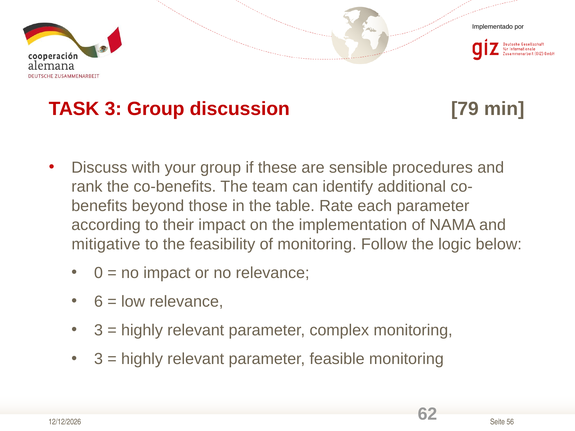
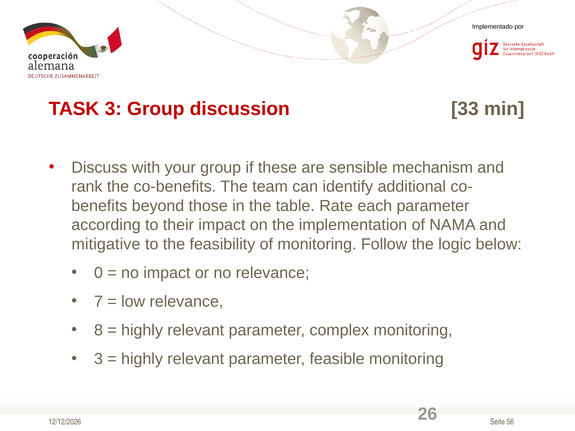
79: 79 -> 33 (465, 109)
procedures: procedures -> mechanism (433, 168)
6: 6 -> 7 (98, 302)
3: 3 -> 8 (98, 330)
62: 62 -> 26 (427, 414)
